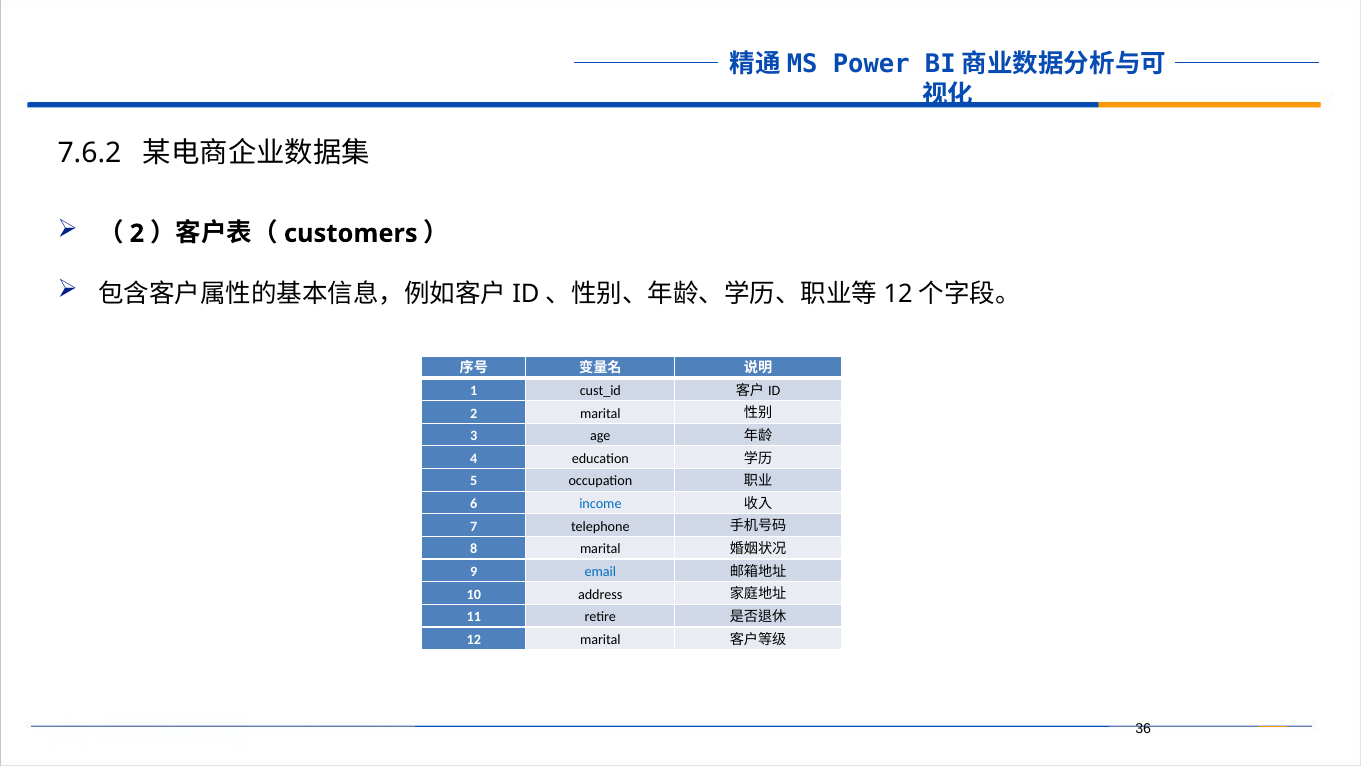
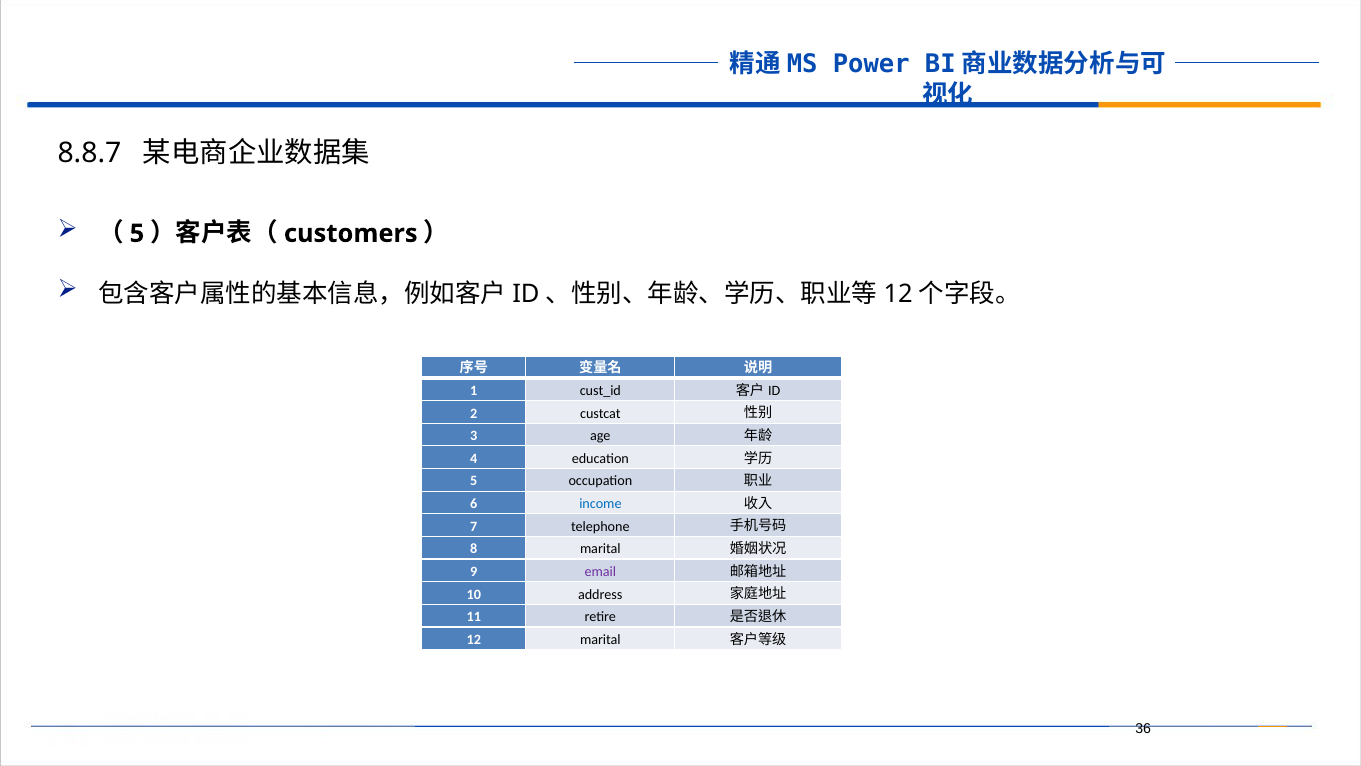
7.6.2: 7.6.2 -> 8.8.7 (89, 153)
2: 2 -> 5 (137, 233)
2 marital: marital -> custcat (600, 413)
email colour: blue -> purple (600, 572)
